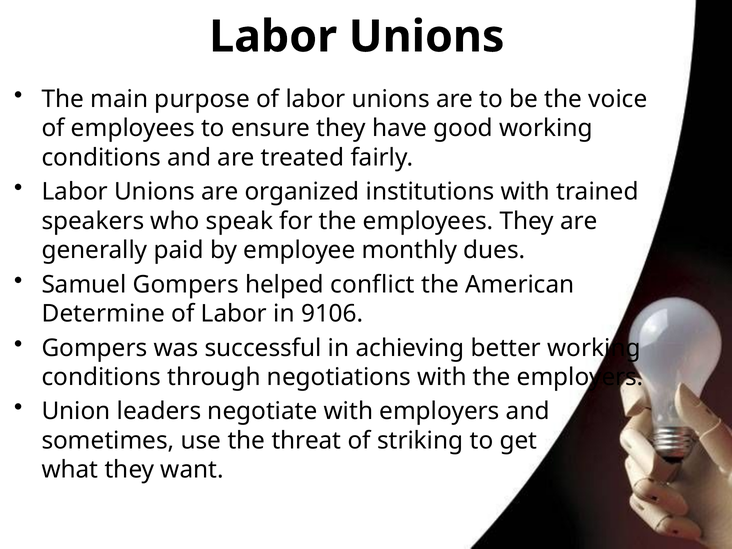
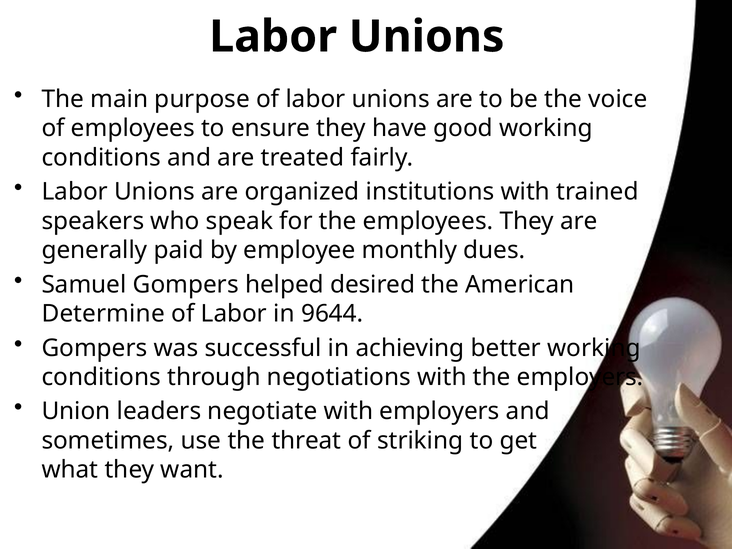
conflict: conflict -> desired (373, 285)
9106: 9106 -> 9644 (332, 314)
